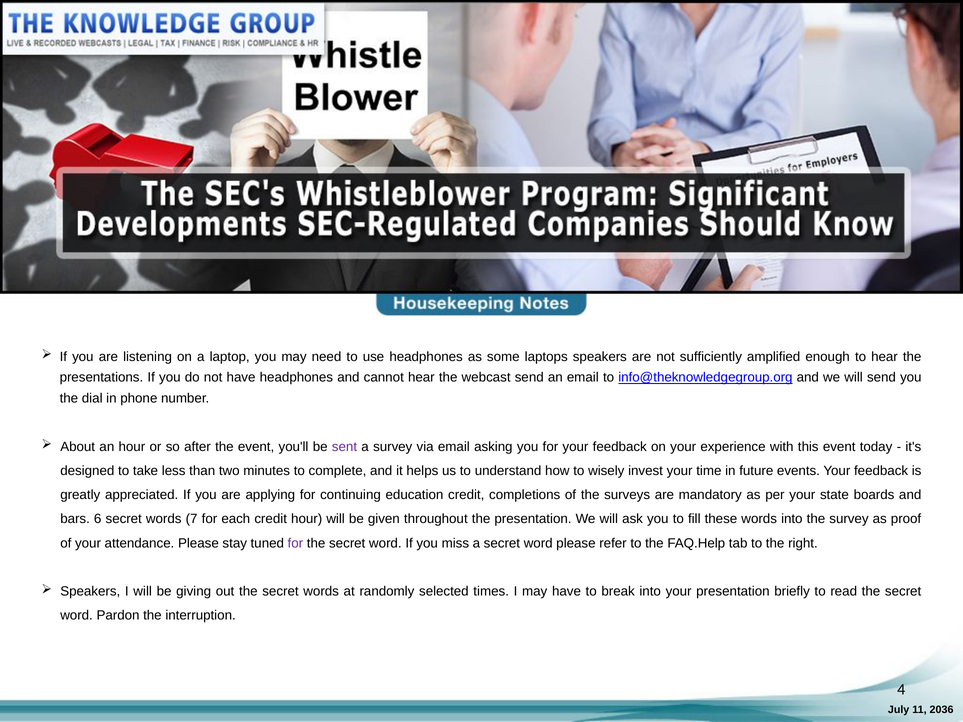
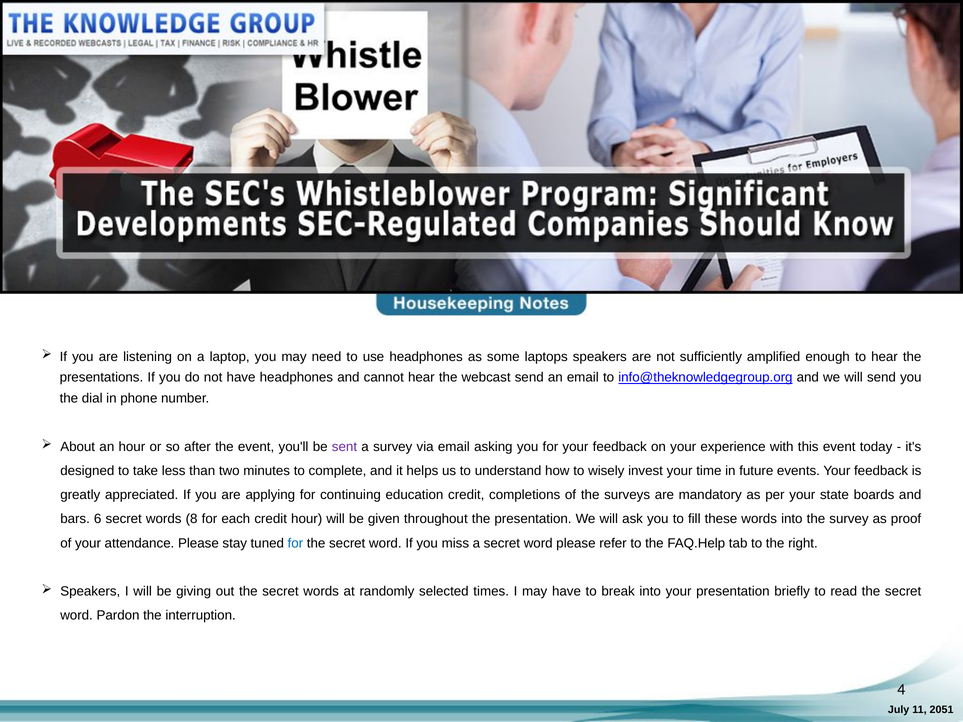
7: 7 -> 8 (192, 519)
for colour: purple -> blue (295, 543)
2036: 2036 -> 2051 (942, 710)
